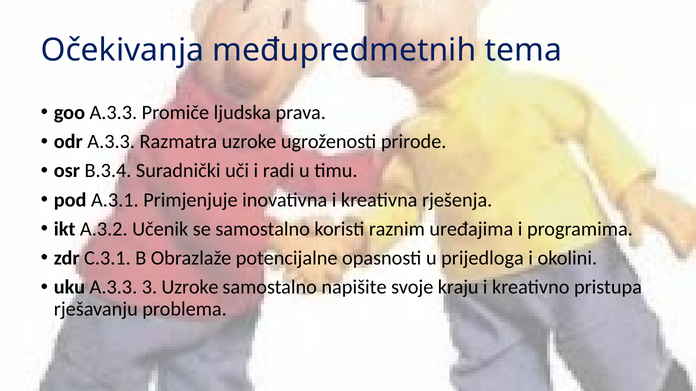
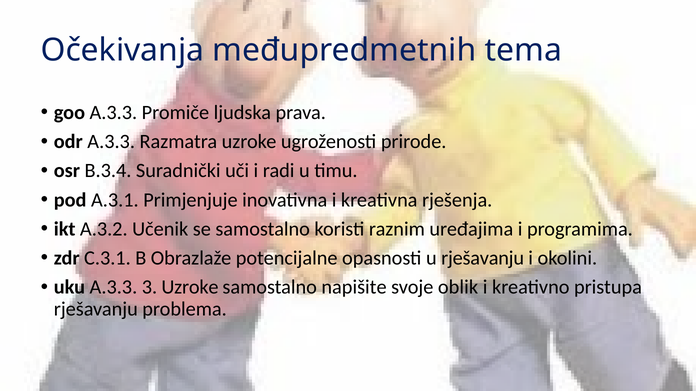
u prijedloga: prijedloga -> rješavanju (483, 258)
kraju: kraju -> oblik (458, 288)
